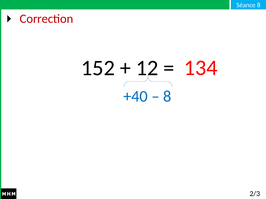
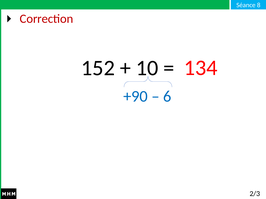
12: 12 -> 10 (147, 68)
+40: +40 -> +90 (135, 97)
8: 8 -> 6 (167, 97)
